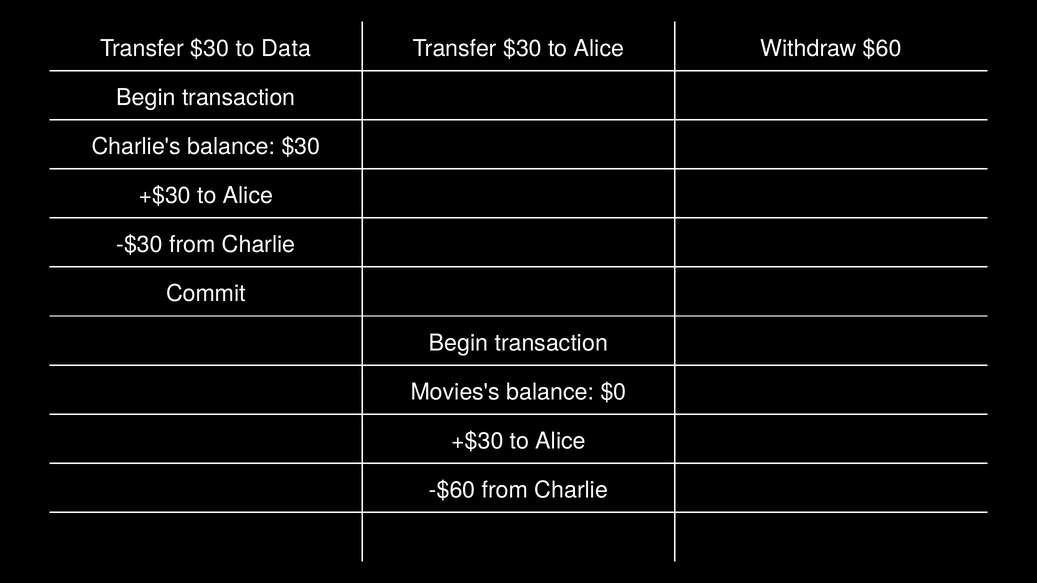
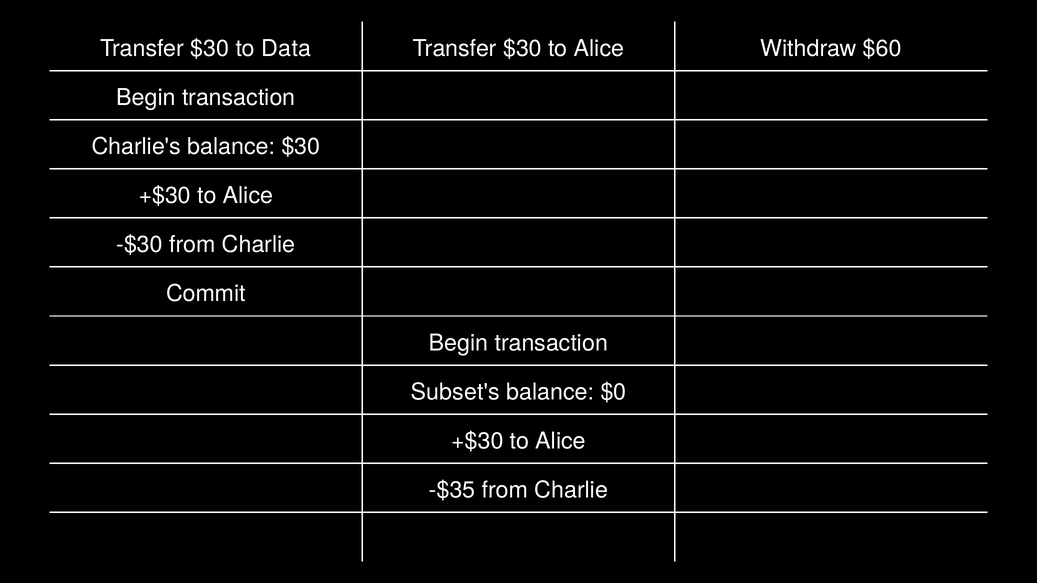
Movies's: Movies's -> Subset's (455, 392)
-$60: -$60 -> -$35 (452, 490)
